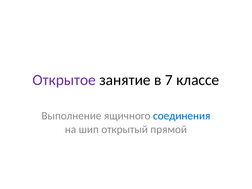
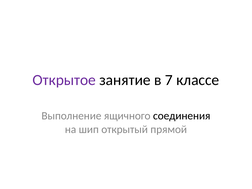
соединения colour: blue -> black (182, 116)
